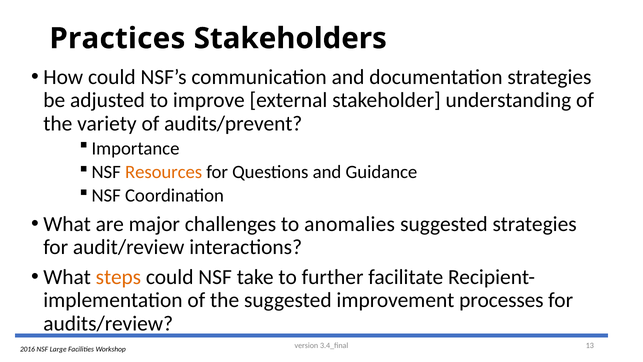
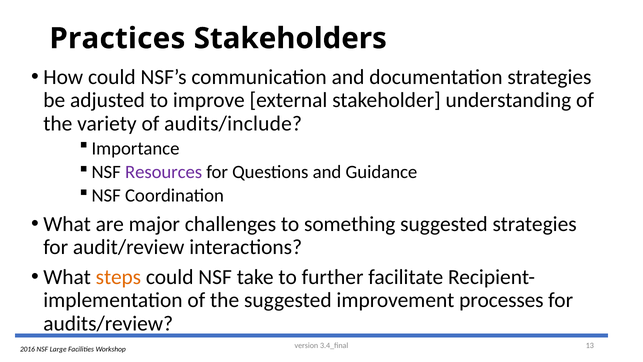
audits/prevent: audits/prevent -> audits/include (233, 123)
Resources colour: orange -> purple (164, 172)
anomalies: anomalies -> something (350, 224)
